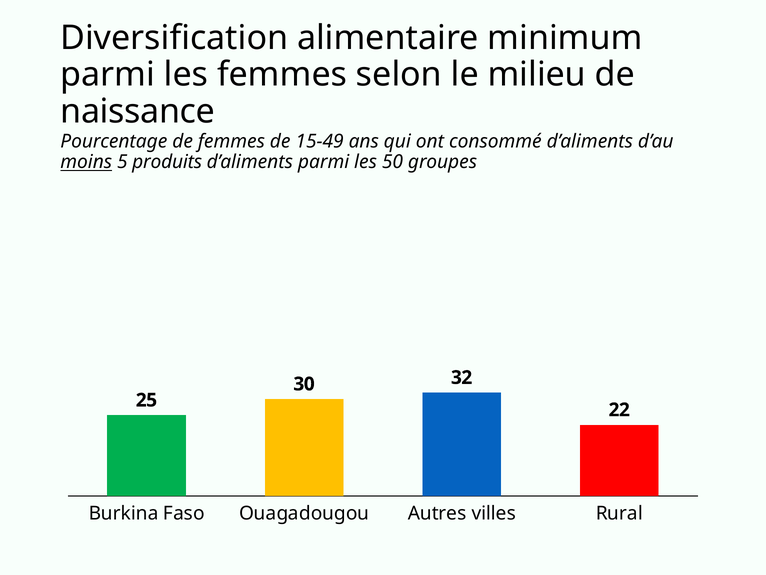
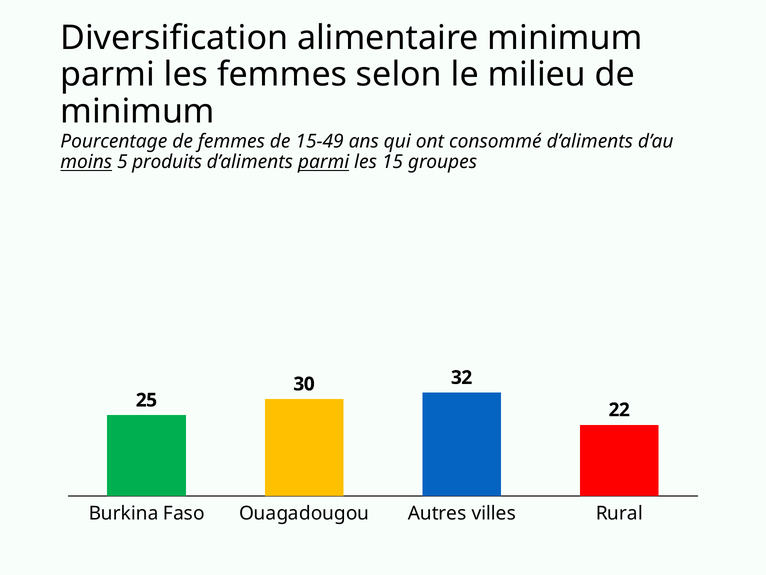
naissance: naissance -> minimum (138, 111)
parmi underline: none -> present (324, 162)
50: 50 -> 15 (392, 162)
